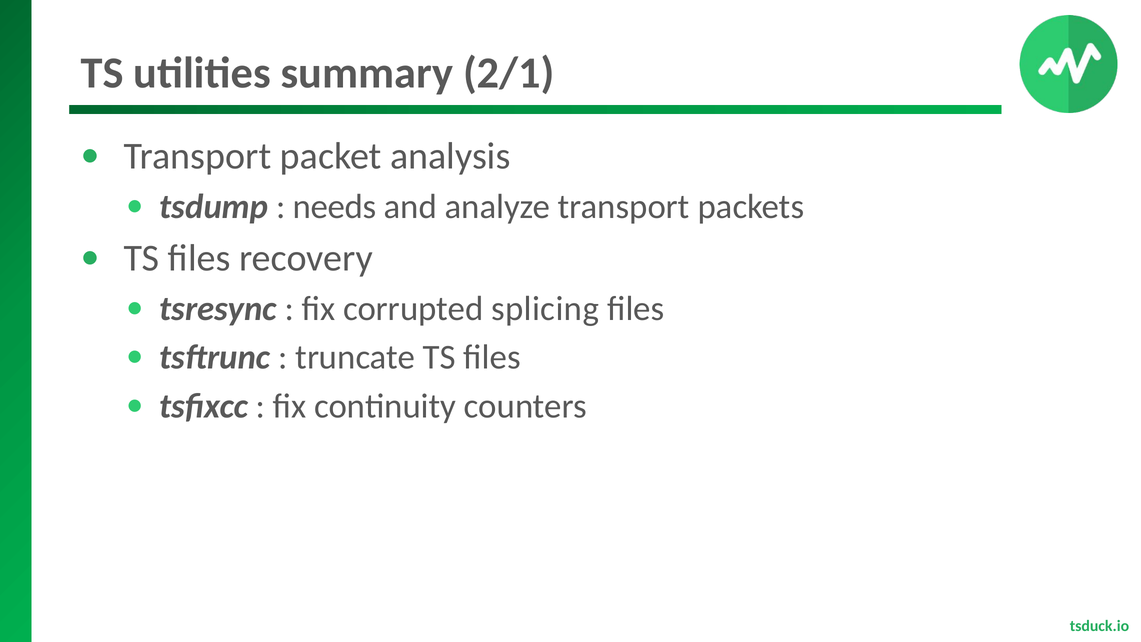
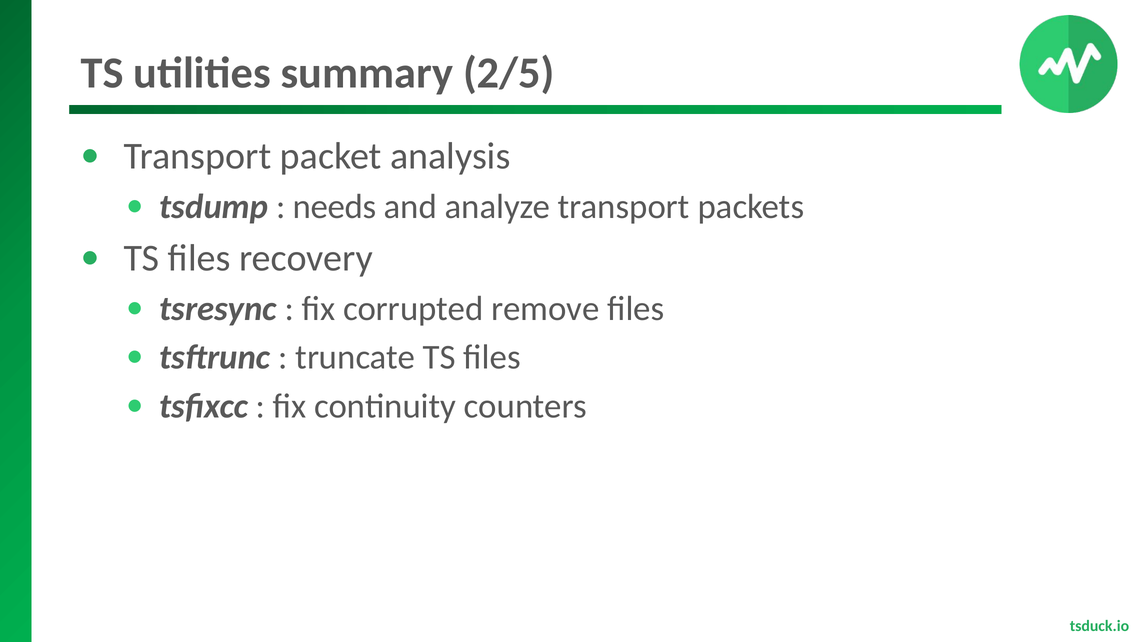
2/1: 2/1 -> 2/5 (509, 73)
splicing: splicing -> remove (545, 309)
